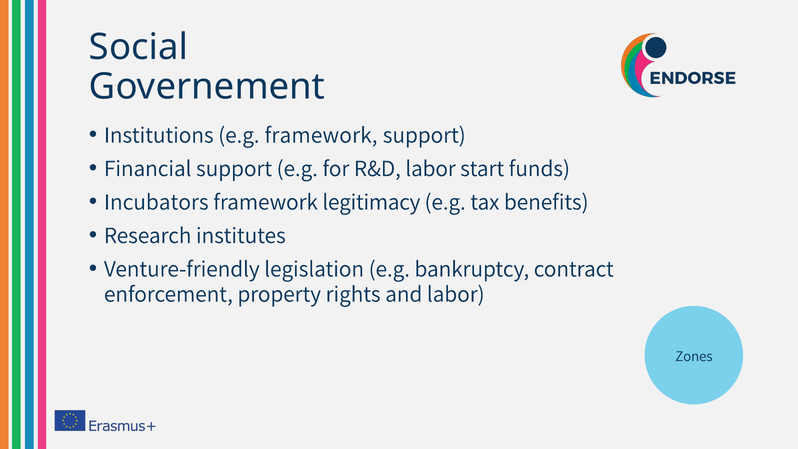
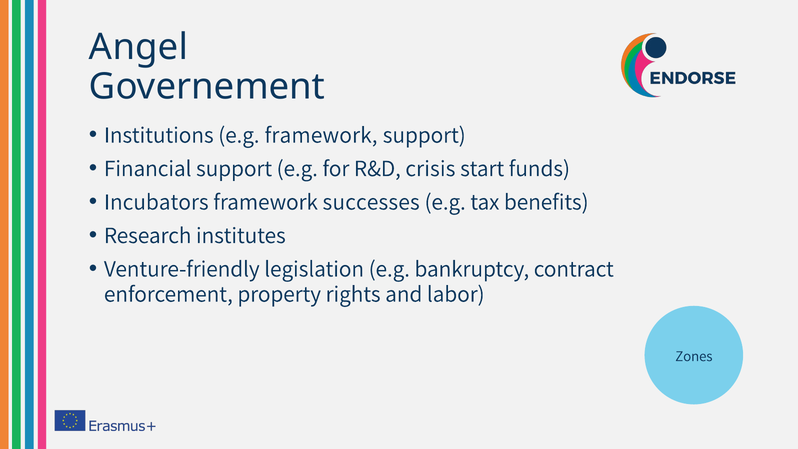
Social: Social -> Angel (139, 47)
R&D labor: labor -> crisis (430, 168)
legitimacy: legitimacy -> successes (371, 202)
